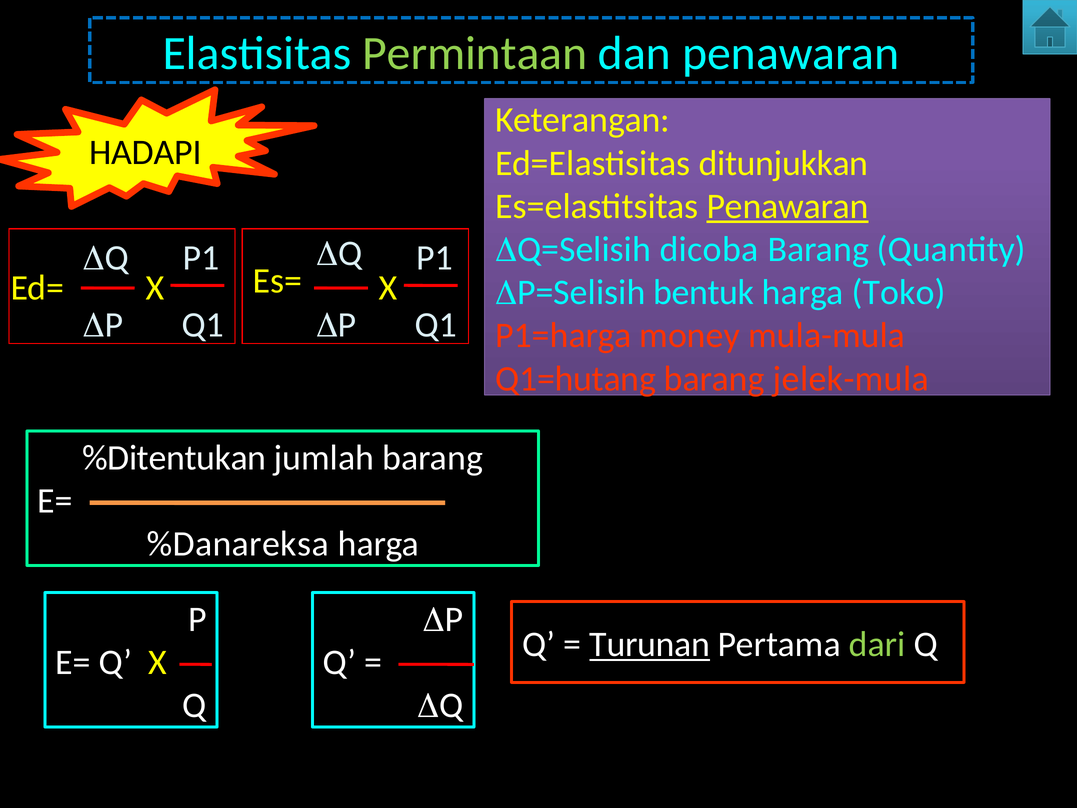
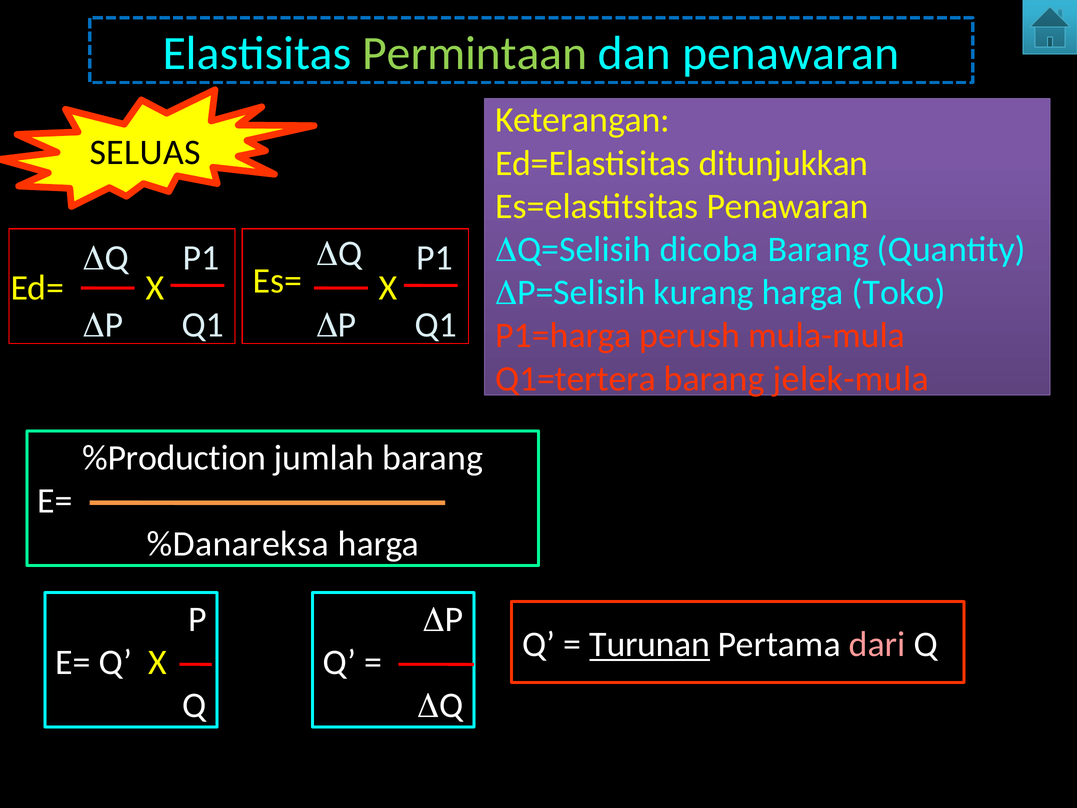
HADAPI: HADAPI -> SELUAS (145, 152)
Penawaran underline: present -> none (788, 206)
bentuk: bentuk -> kurang (704, 292)
money: money -> perush (690, 335)
Q1=hutang: Q1=hutang -> Q1=tertera (576, 379)
%Ditentukan: %Ditentukan -> %Production (174, 458)
dari colour: light green -> pink (877, 644)
